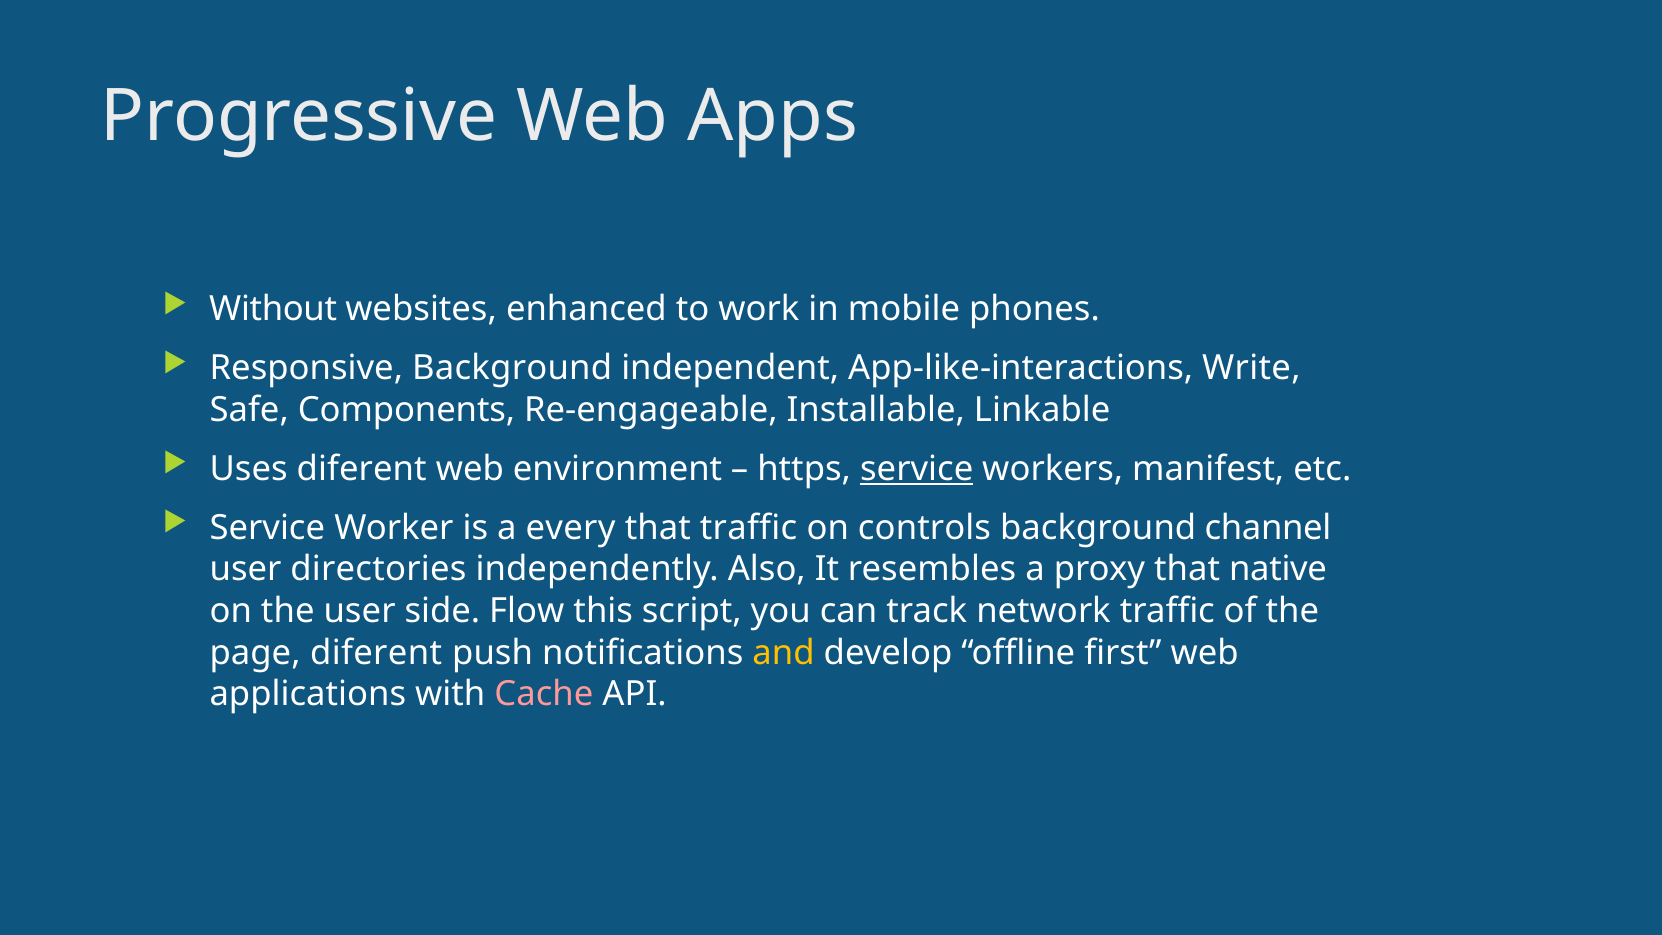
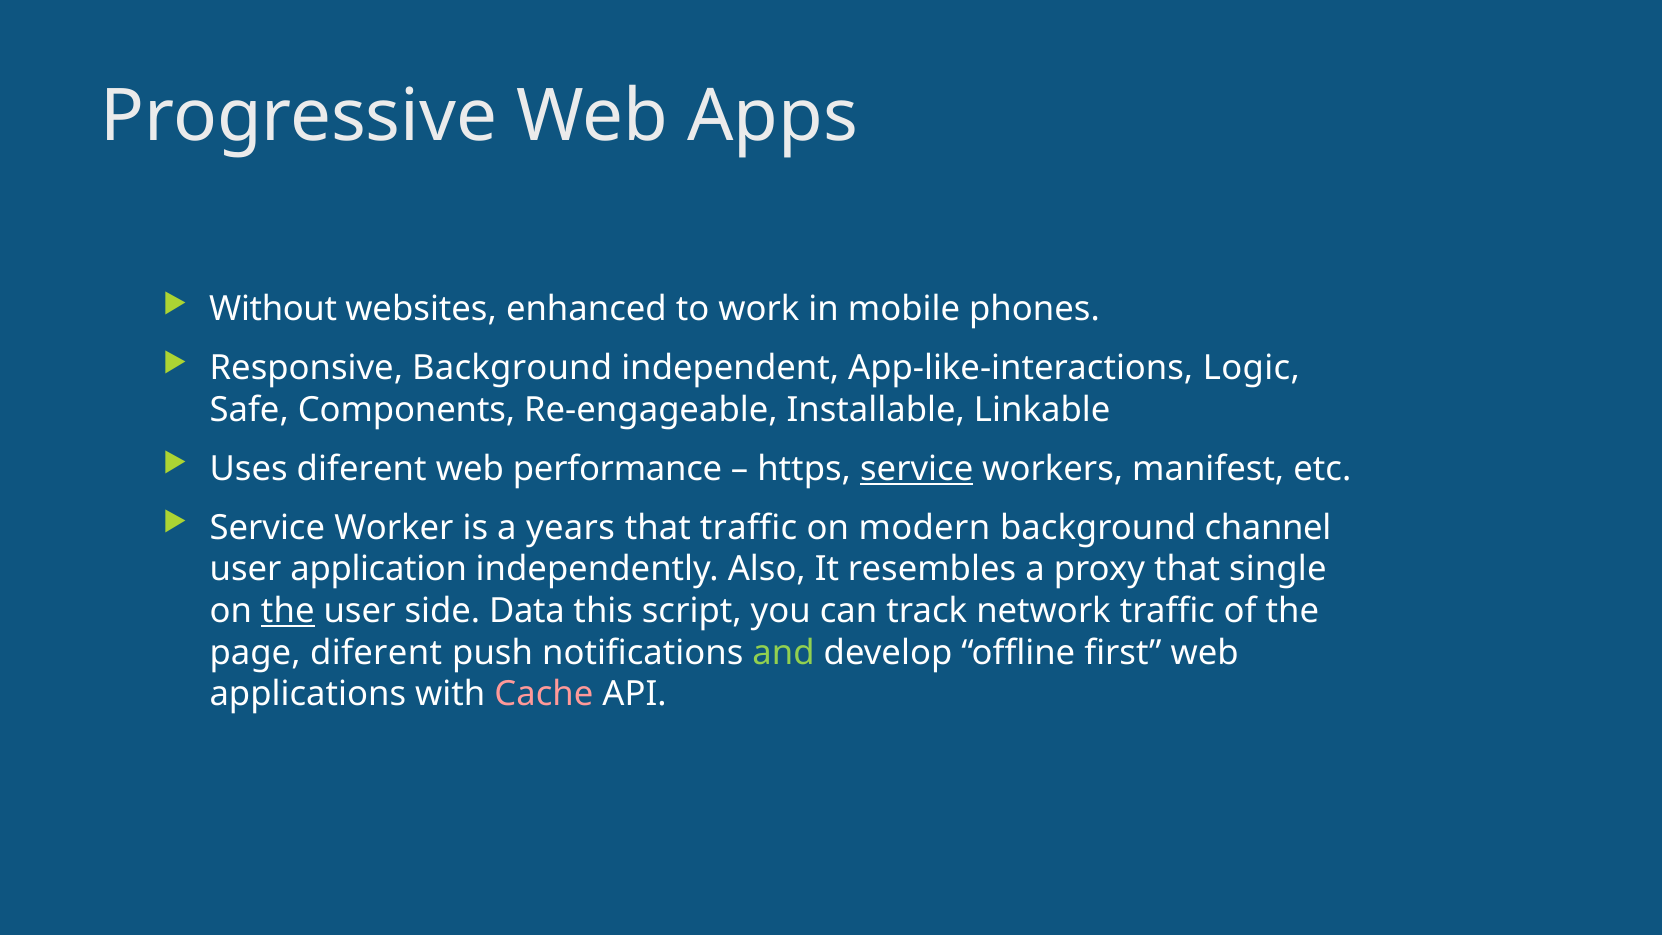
Write: Write -> Logic (1251, 368)
environment: environment -> performance (618, 469)
every: every -> years (571, 528)
controls: controls -> modern (924, 528)
directories: directories -> application (379, 569)
native: native -> single (1278, 569)
the underline: none -> present (288, 611)
Flow: Flow -> Data (527, 611)
and colour: yellow -> light green (783, 653)
